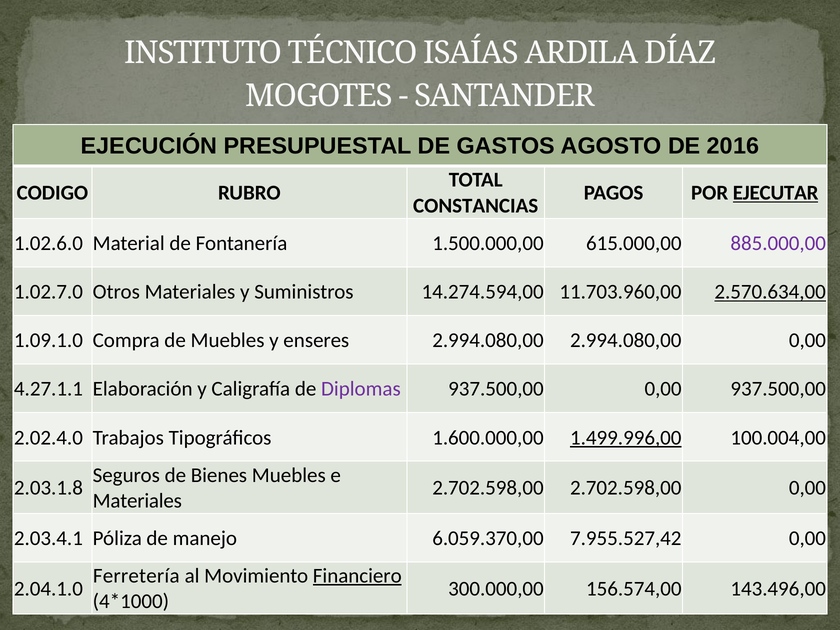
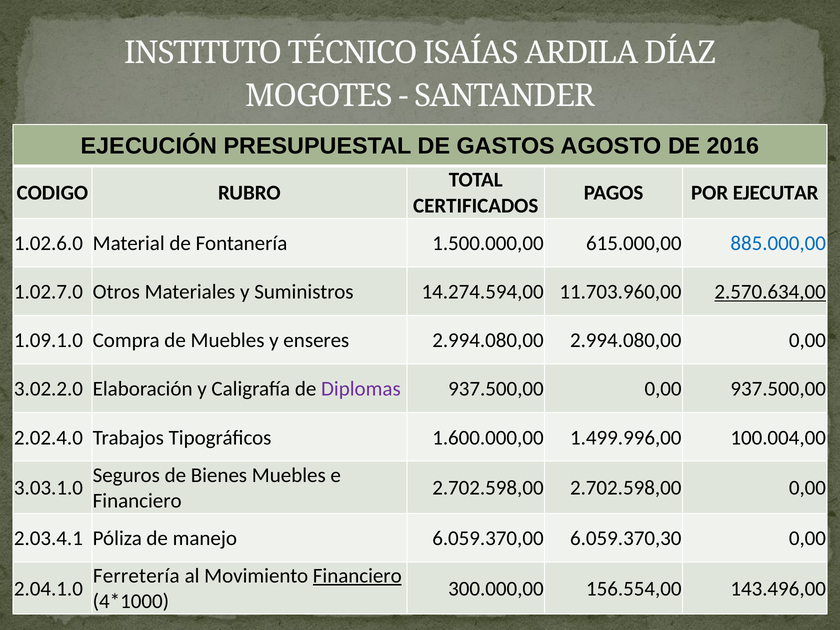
EJECUTAR underline: present -> none (776, 193)
CONSTANCIAS: CONSTANCIAS -> CERTIFICADOS (476, 206)
885.000,00 colour: purple -> blue (778, 243)
4.27.1.1: 4.27.1.1 -> 3.02.2.0 (48, 389)
1.499.996,00 underline: present -> none (626, 438)
2.03.1.8: 2.03.1.8 -> 3.03.1.0 (48, 488)
Materiales: Materiales -> Financiero (137, 501)
7.955.527,42: 7.955.527,42 -> 6.059.370,30 (626, 538)
156.574,00: 156.574,00 -> 156.554,00 (634, 589)
